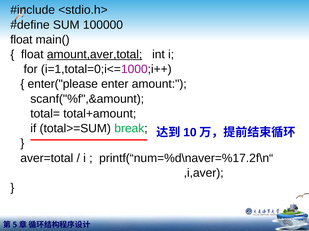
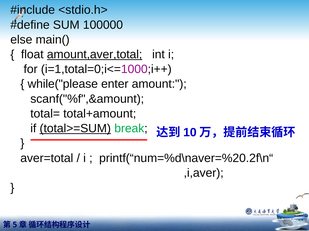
float: float -> else (21, 40)
enter("please: enter("please -> while("please (63, 84)
total>=SUM underline: none -> present (75, 129)
printf(“num=%d\naver=%17.2f\n“: printf(“num=%d\naver=%17.2f\n“ -> printf(“num=%d\naver=%20.2f\n“ (186, 159)
